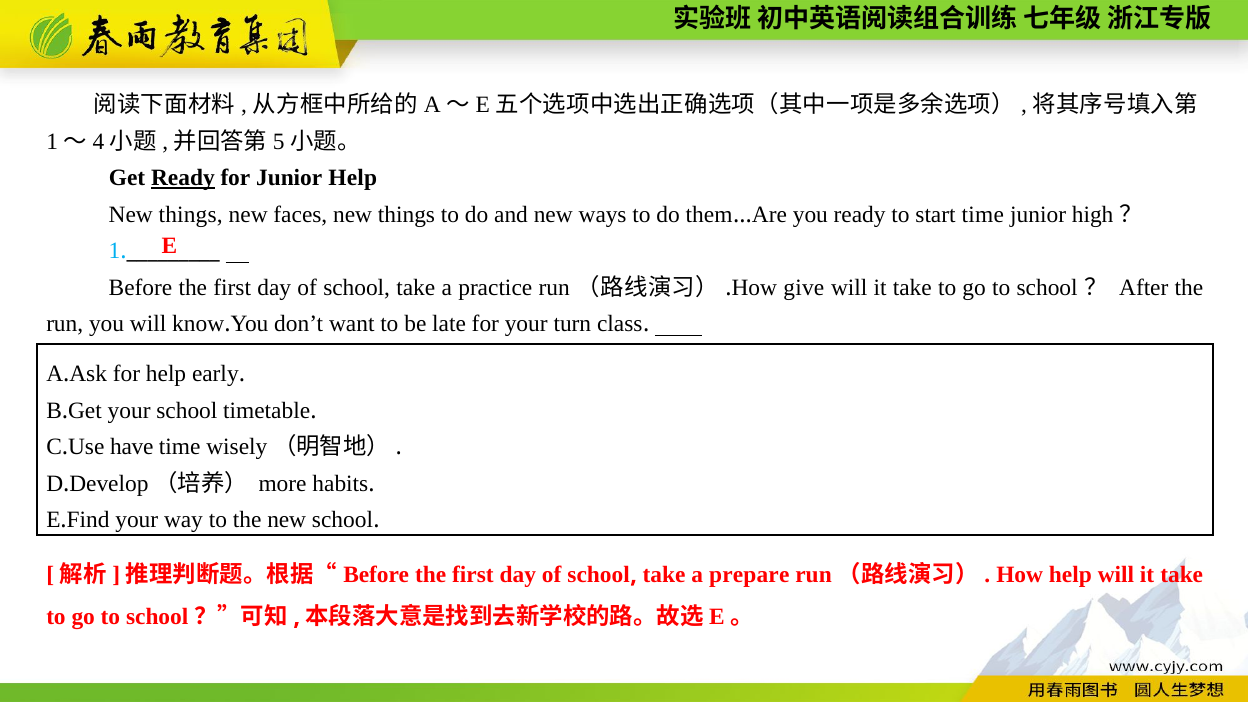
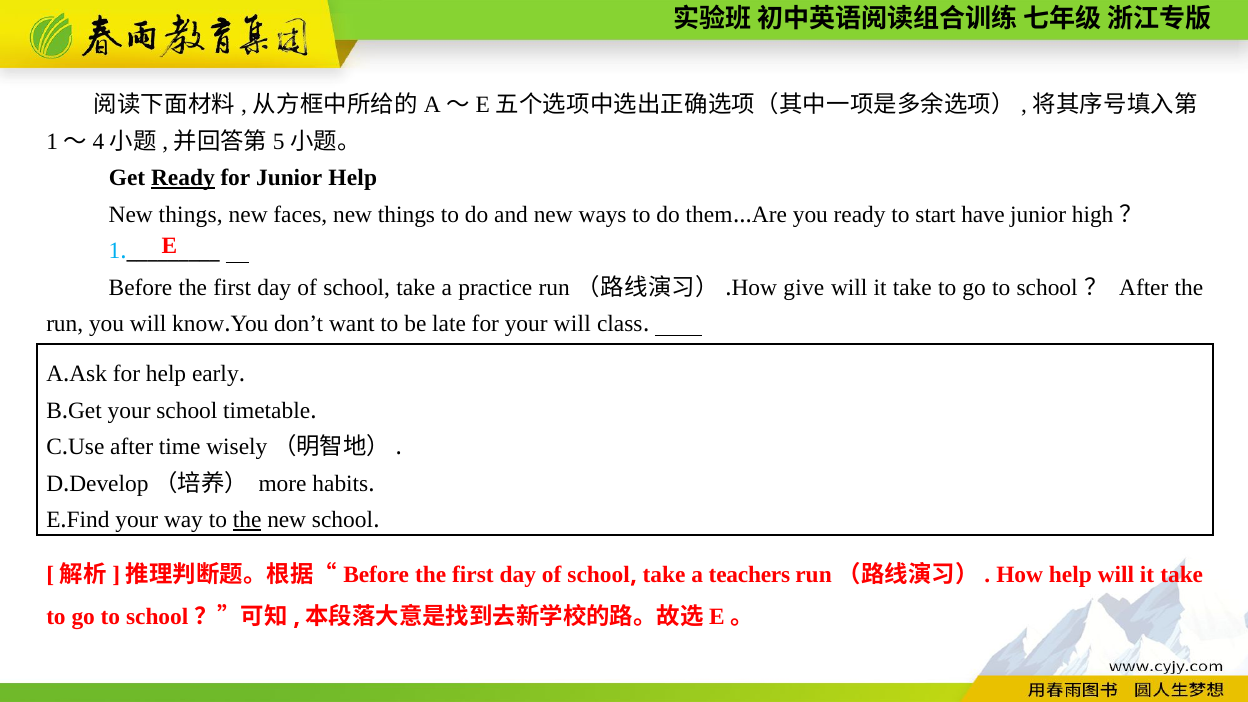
start time: time -> have (983, 215)
your turn: turn -> will (572, 324)
have: have -> after (132, 447)
the underline: none -> present (247, 520)
prepare: prepare -> teachers (749, 575)
